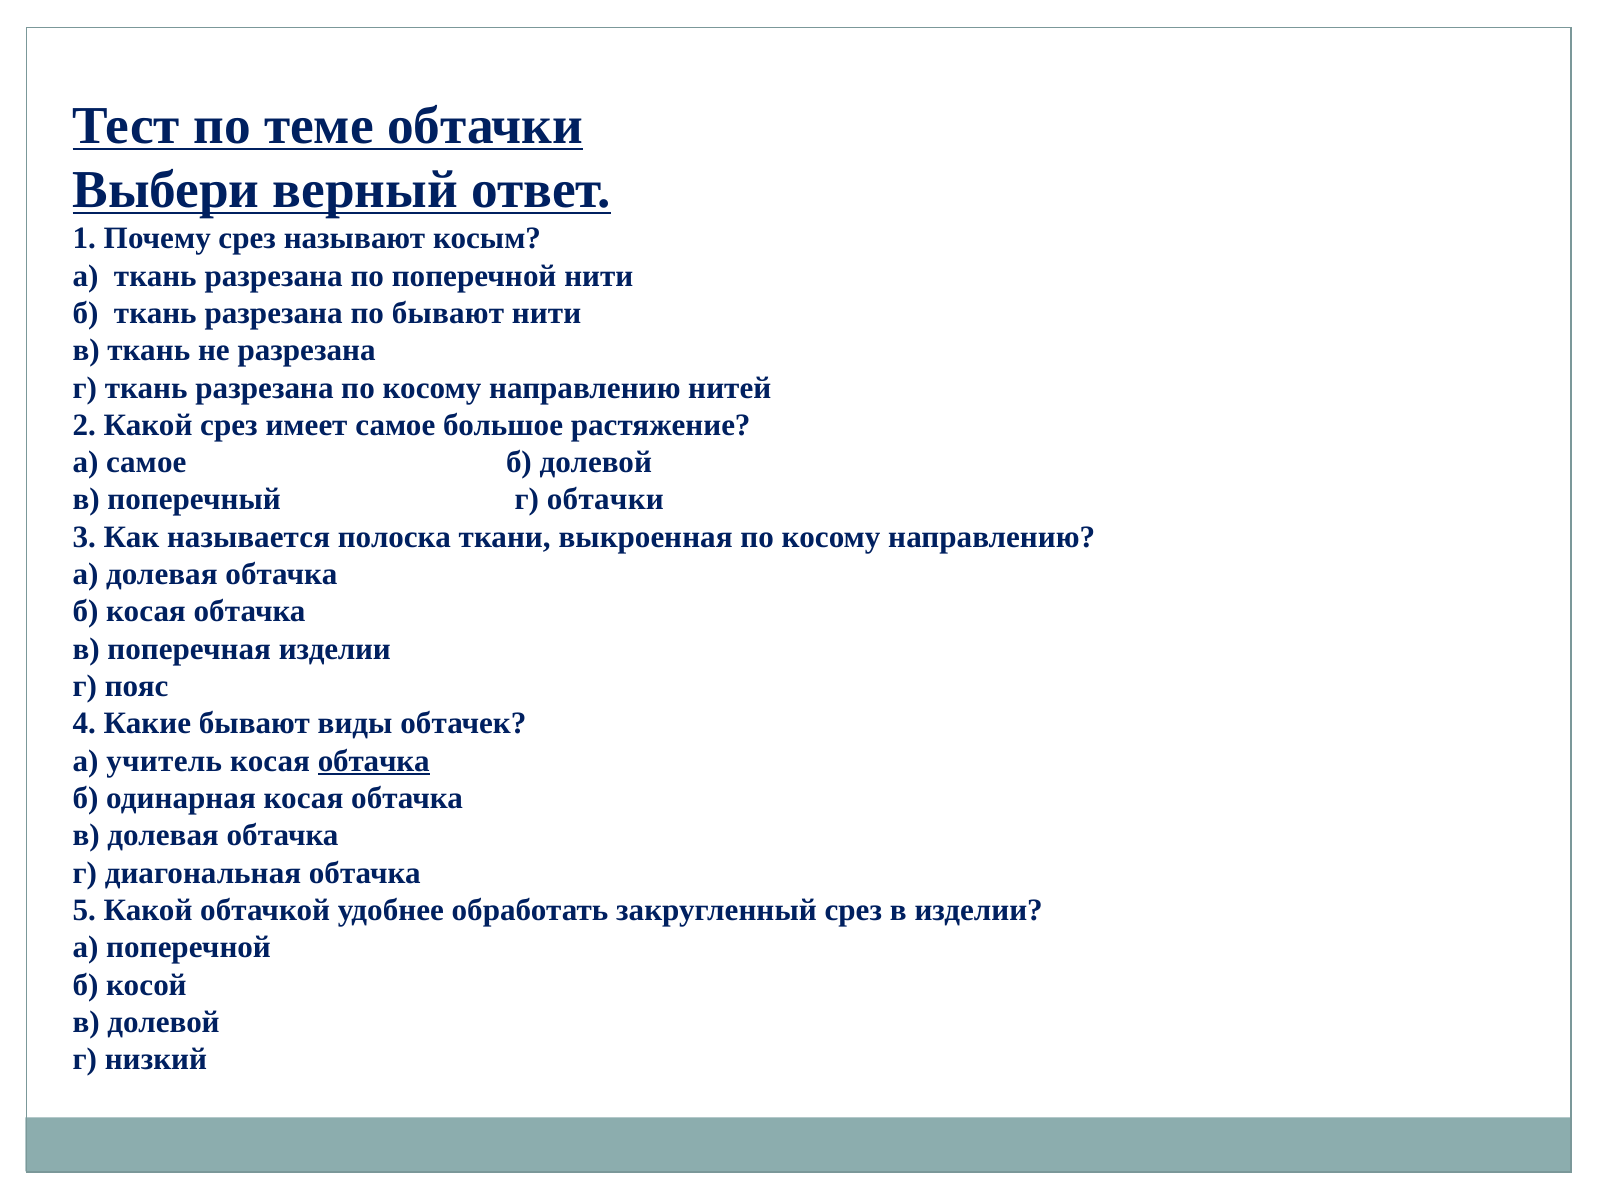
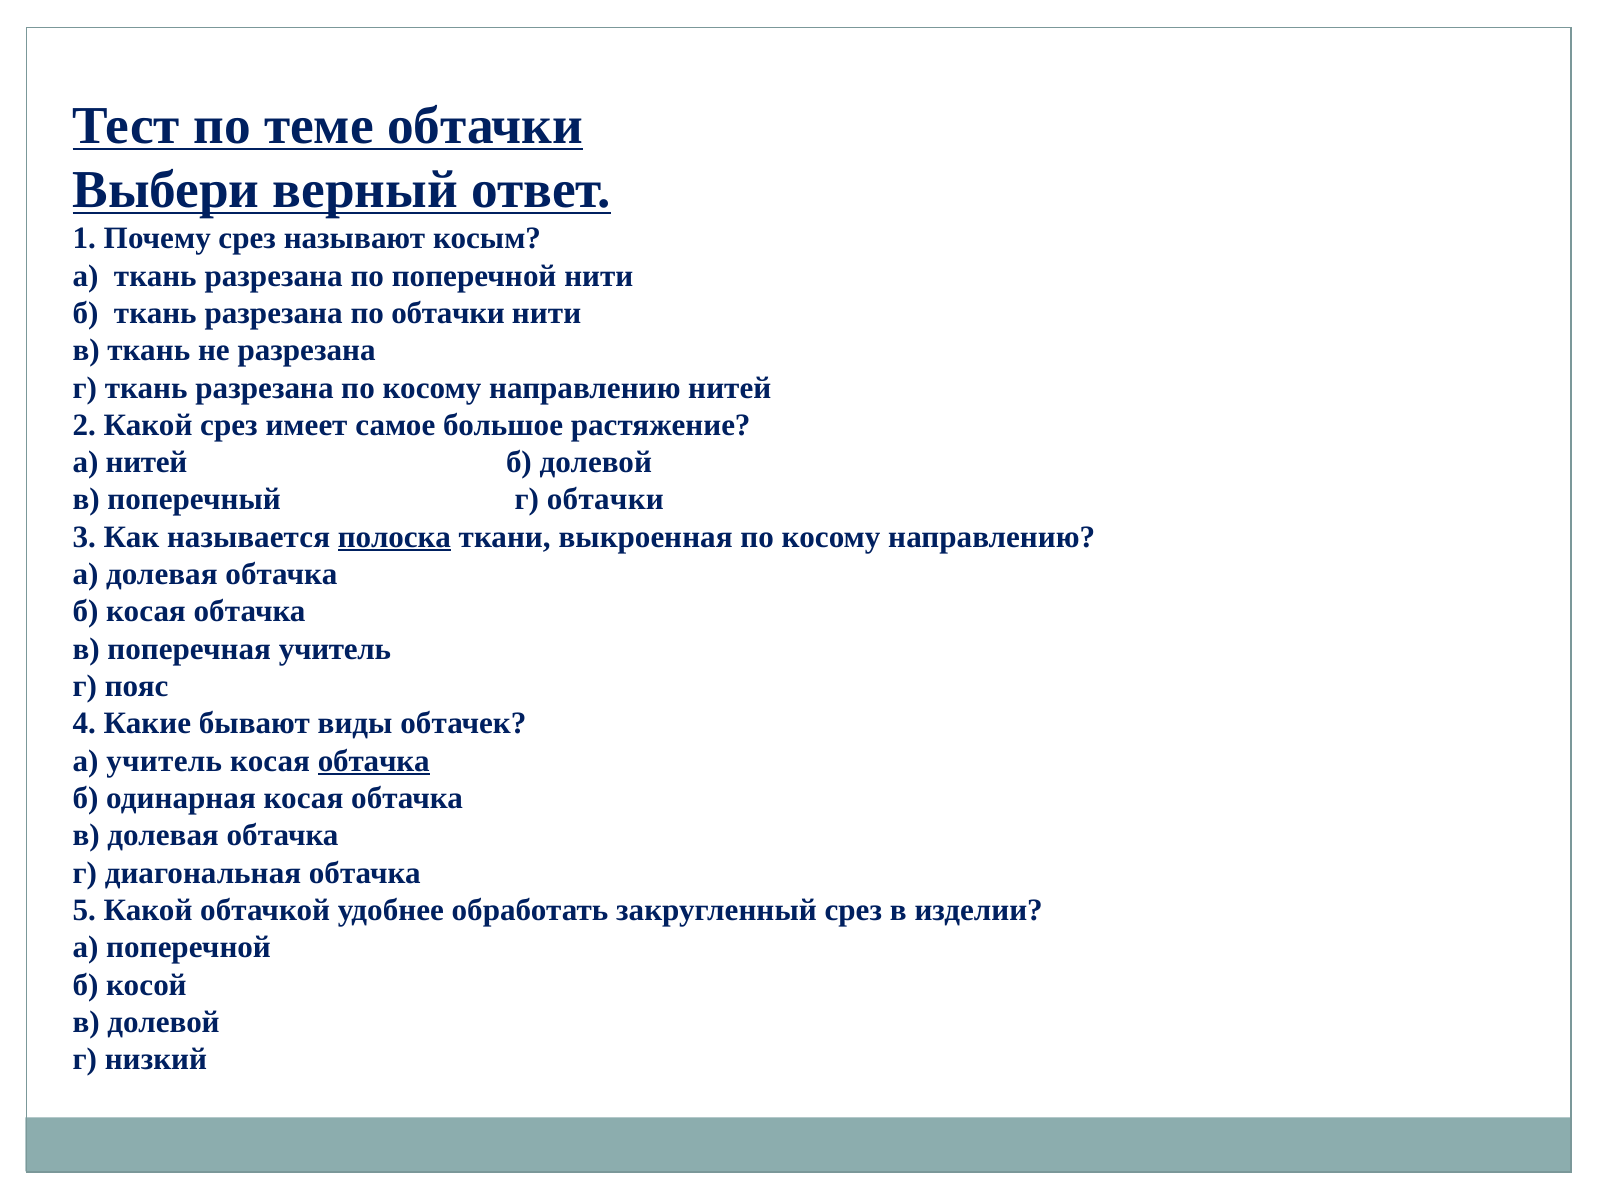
по бывают: бывают -> обтачки (448, 313)
а самое: самое -> нитей (147, 463)
полоска underline: none -> present (394, 537)
поперечная изделии: изделии -> учитель (335, 649)
